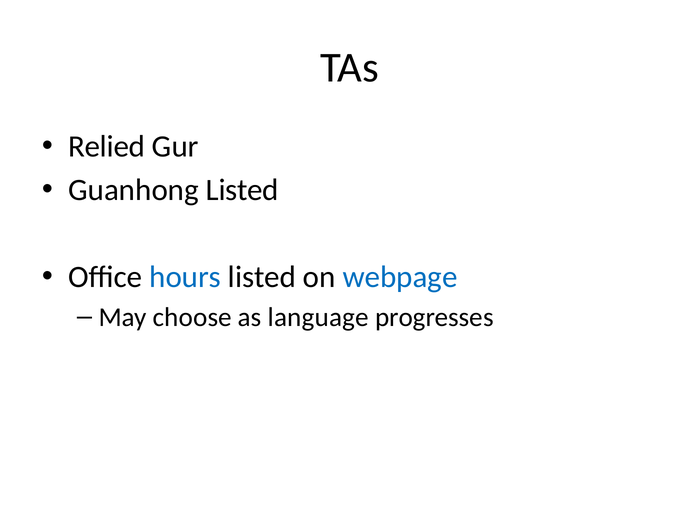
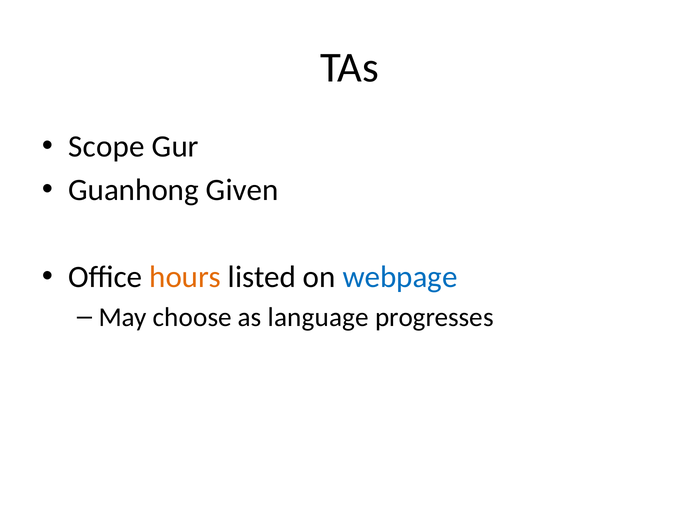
Relied: Relied -> Scope (106, 147)
Guanhong Listed: Listed -> Given (242, 190)
hours colour: blue -> orange (185, 277)
